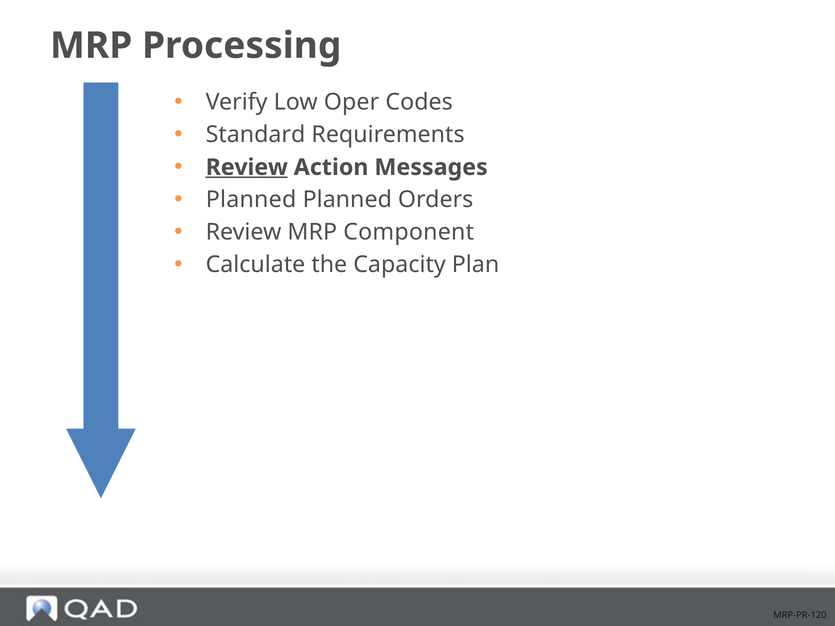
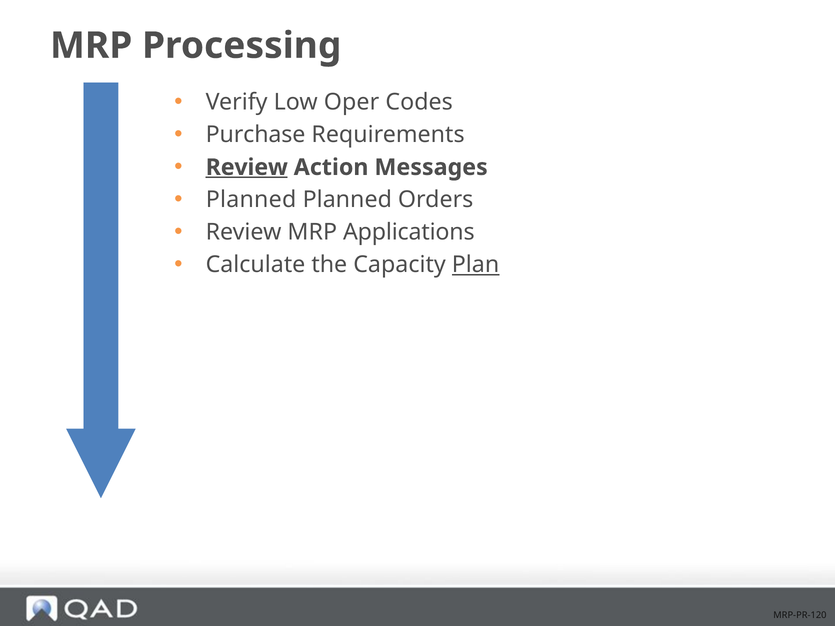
Standard: Standard -> Purchase (256, 135)
Component: Component -> Applications (409, 232)
Plan underline: none -> present (476, 265)
